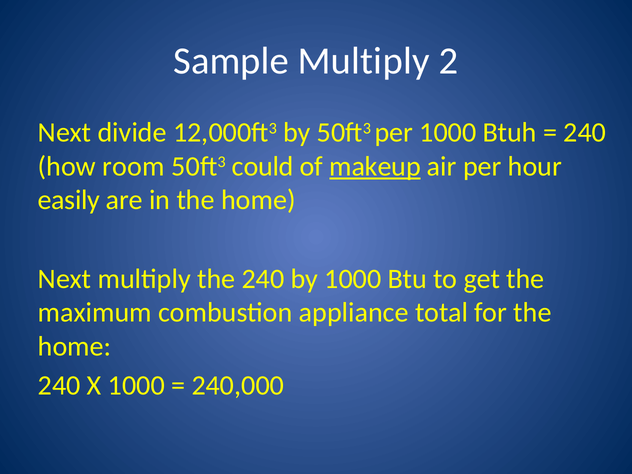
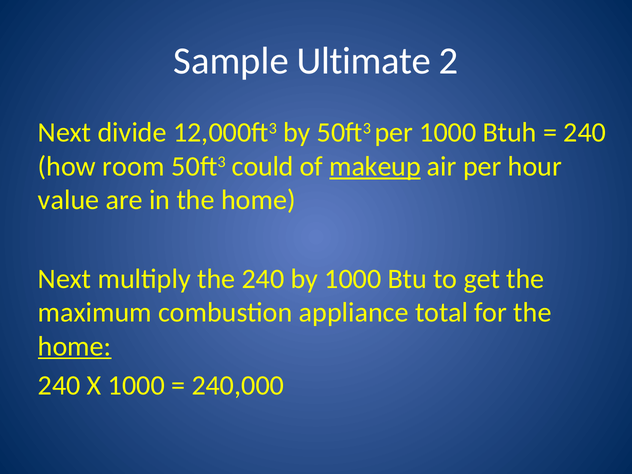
Sample Multiply: Multiply -> Ultimate (364, 61)
easily: easily -> value (69, 200)
home underline: none -> present (75, 346)
